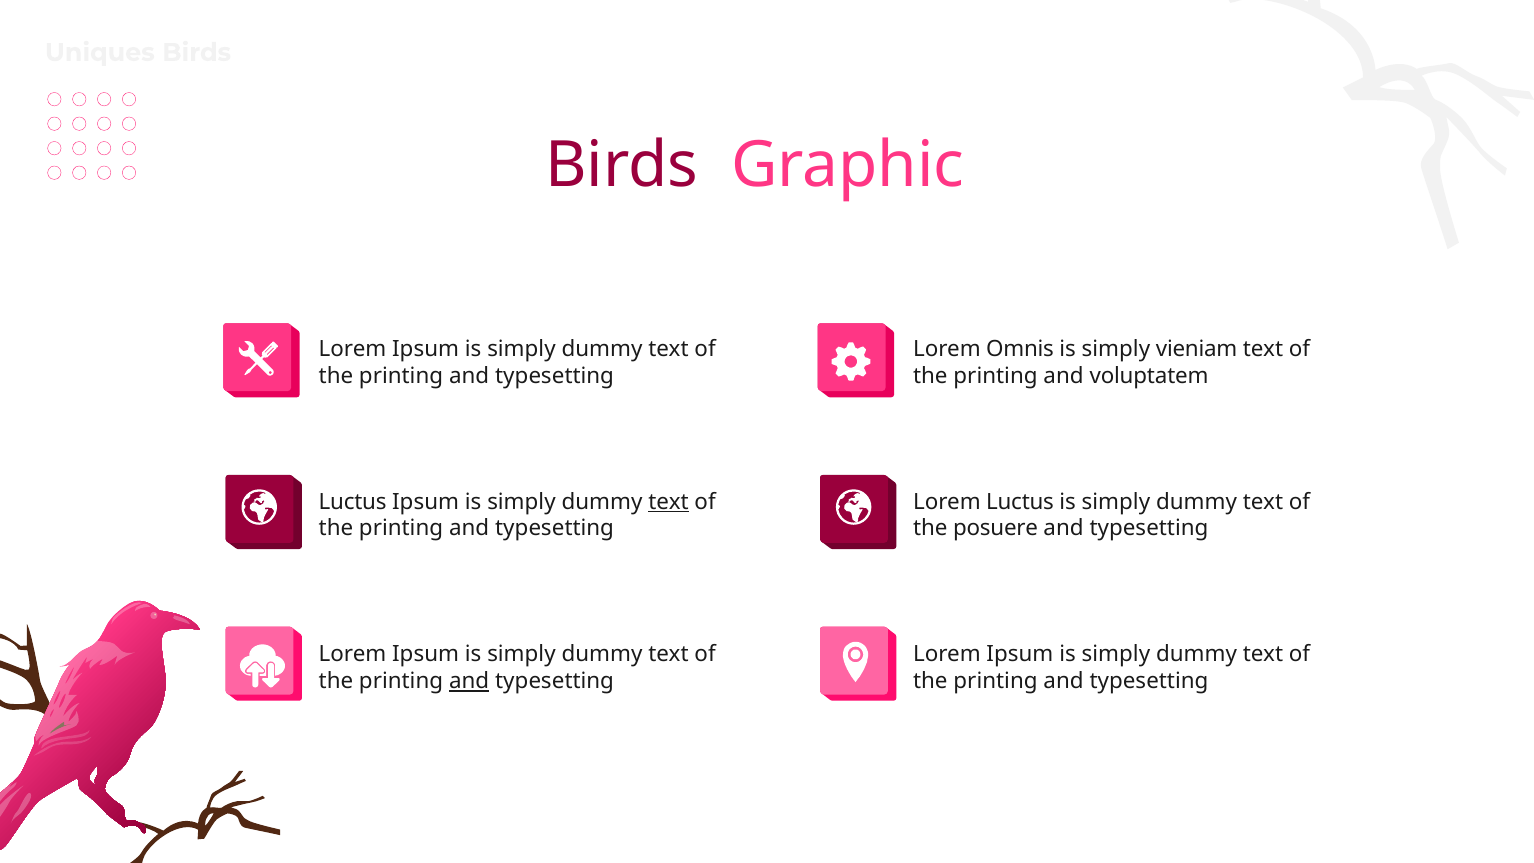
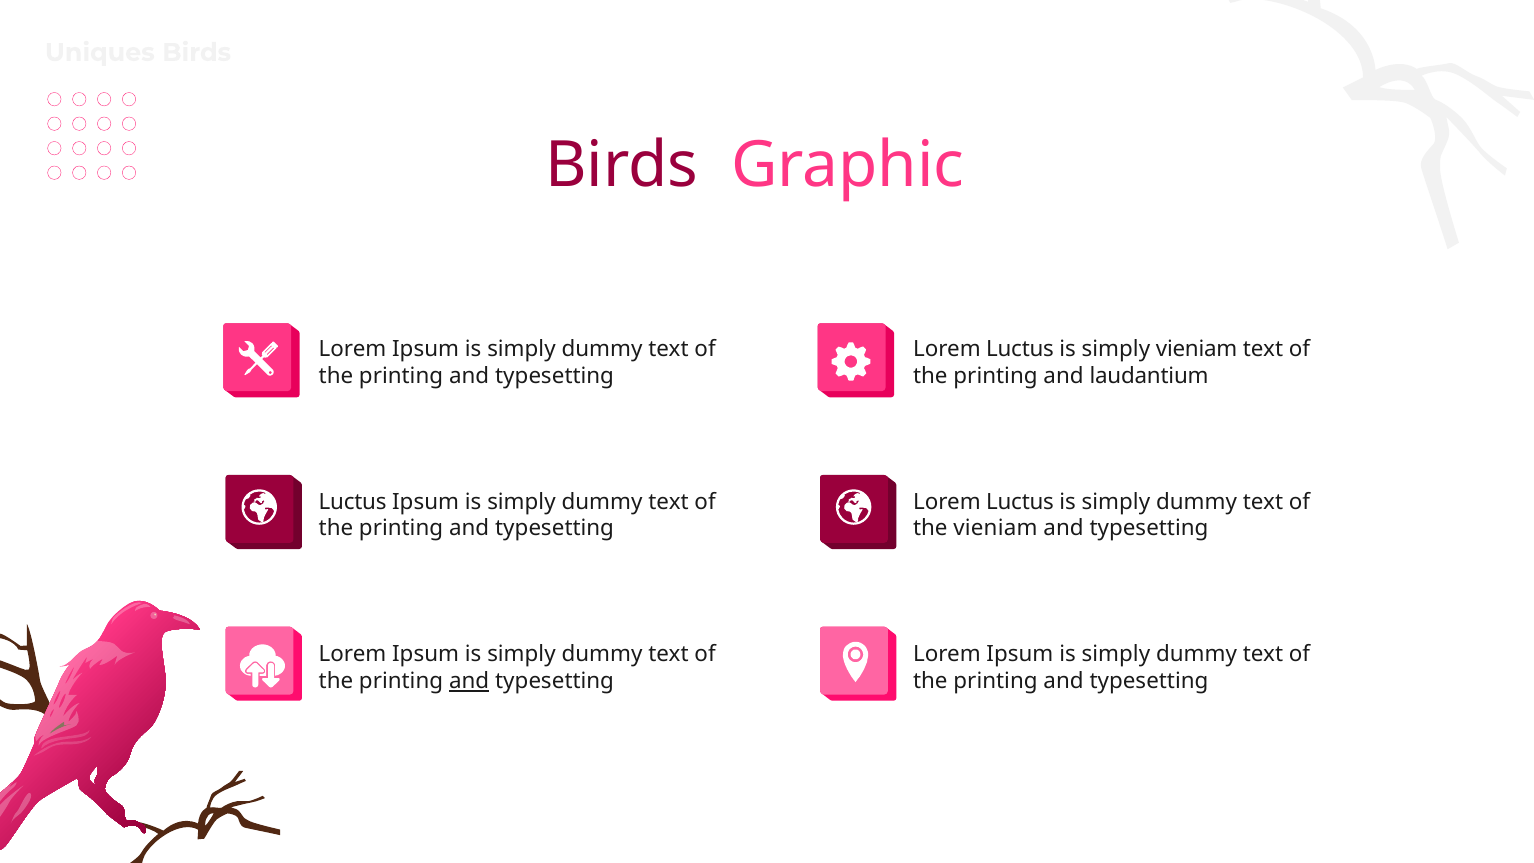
Omnis: Omnis -> Luctus (1020, 349)
voluptatem: voluptatem -> laudantium (1149, 376)
text underline: present -> none (669, 502)
the posuere: posuere -> vieniam (995, 528)
